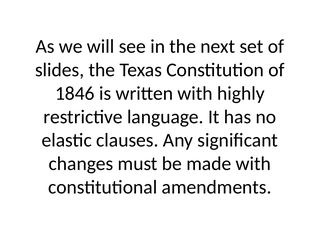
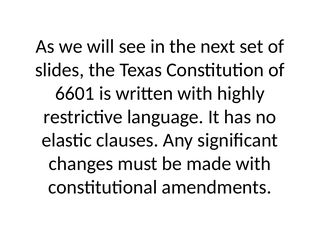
1846: 1846 -> 6601 (75, 93)
